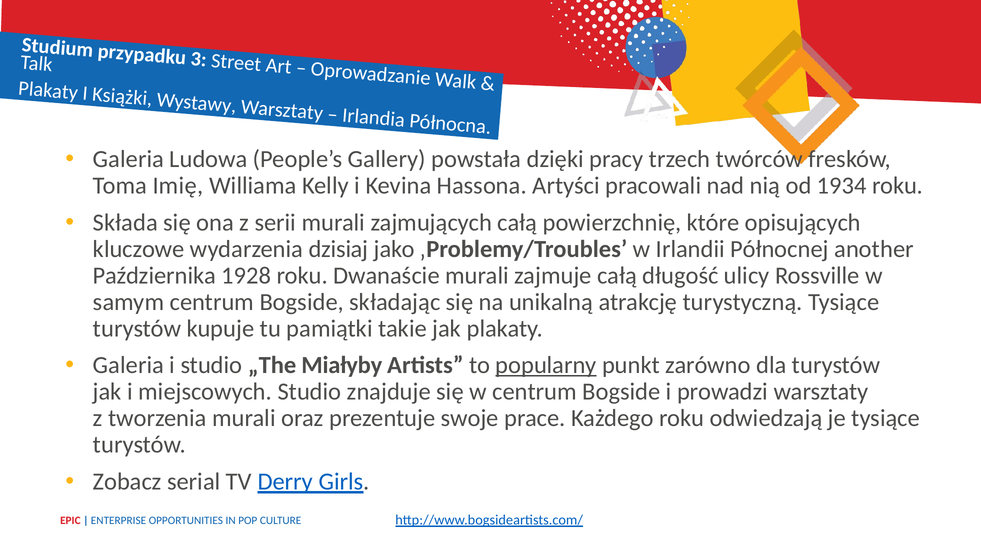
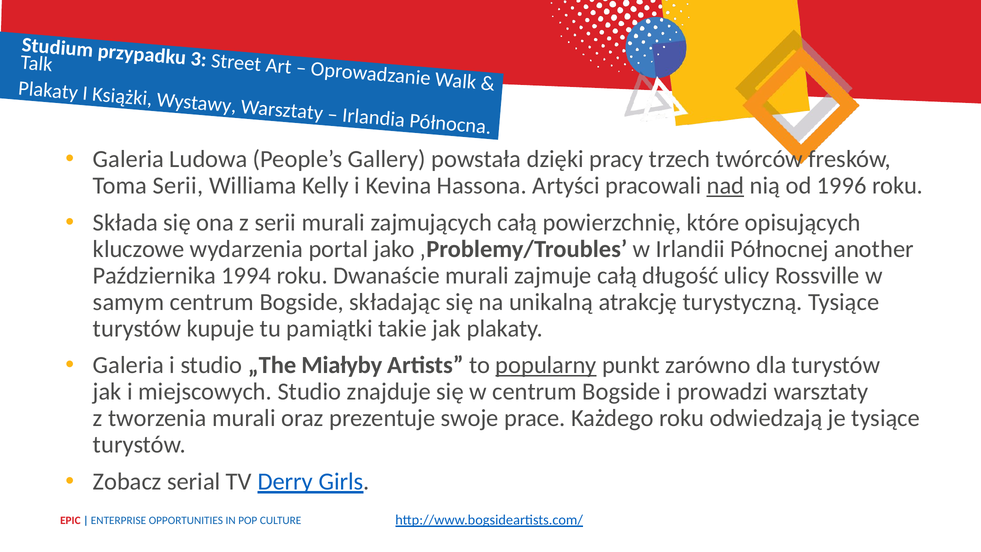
Toma Imię: Imię -> Serii (178, 186)
nad underline: none -> present (725, 186)
1934: 1934 -> 1996 (842, 186)
dzisiaj: dzisiaj -> portal (338, 249)
1928: 1928 -> 1994 (246, 275)
